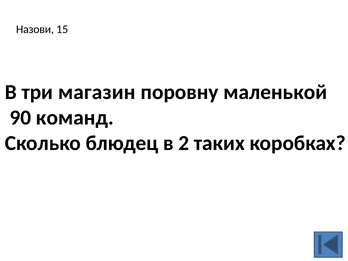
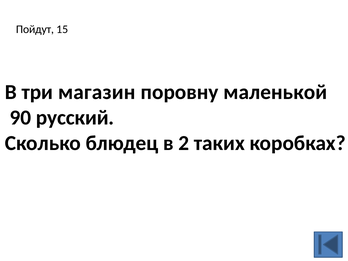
Назови: Назови -> Пойдут (35, 29)
команд: команд -> русский (75, 118)
